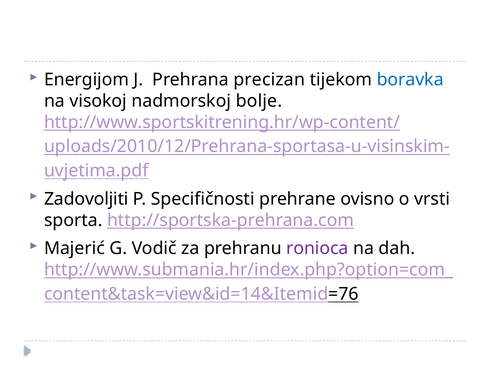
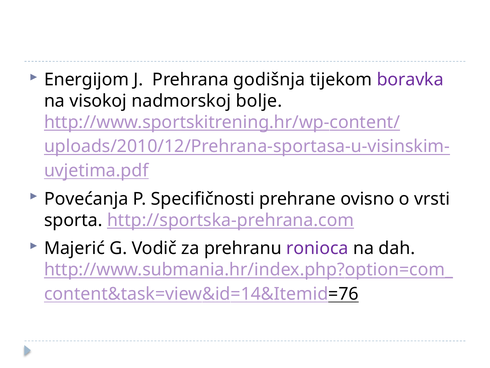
precizan: precizan -> godišnja (269, 80)
boravka colour: blue -> purple (410, 80)
Zadovoljiti: Zadovoljiti -> Povećanja (86, 199)
